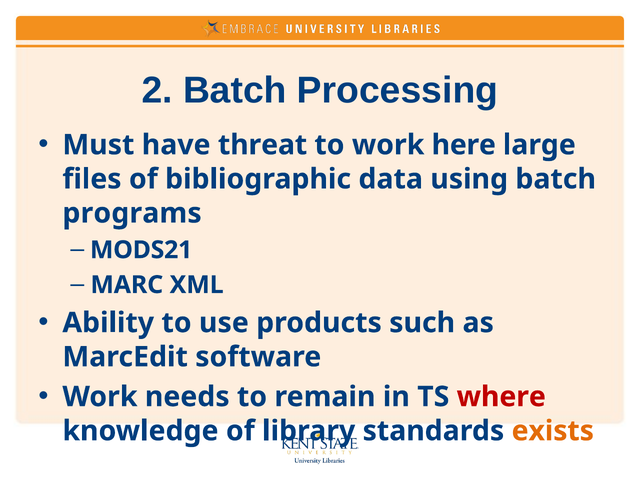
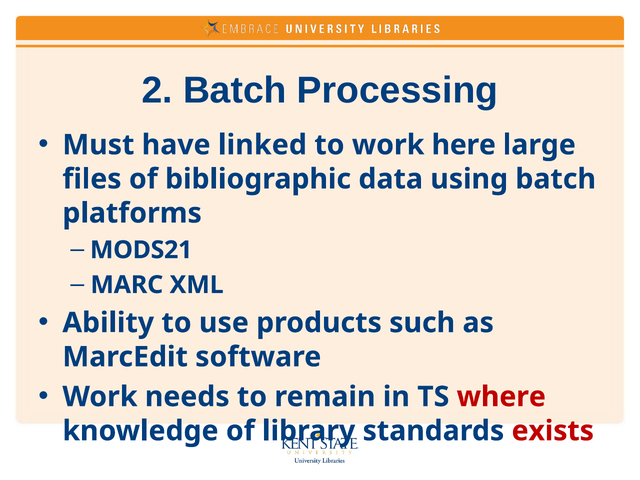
threat: threat -> linked (262, 145)
programs: programs -> platforms (132, 213)
exists colour: orange -> red (553, 431)
